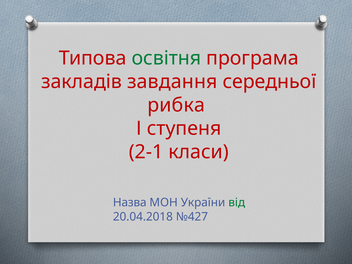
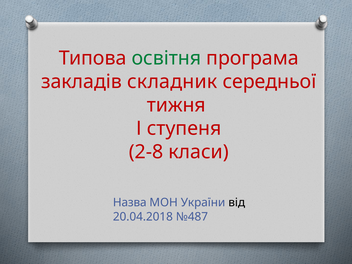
завдання: завдання -> складник (172, 82)
рибка: рибка -> тижня (176, 105)
2-1: 2-1 -> 2-8 (146, 152)
від colour: green -> black (237, 203)
№427: №427 -> №487 (192, 217)
